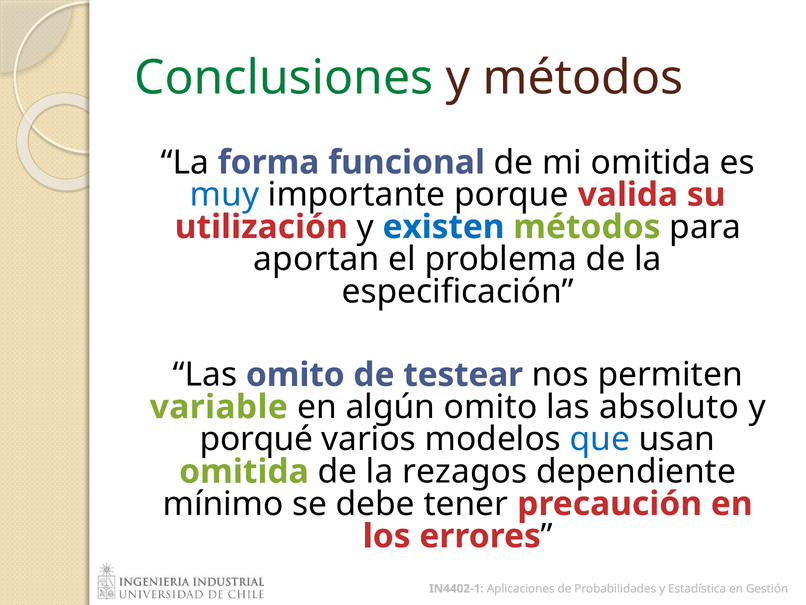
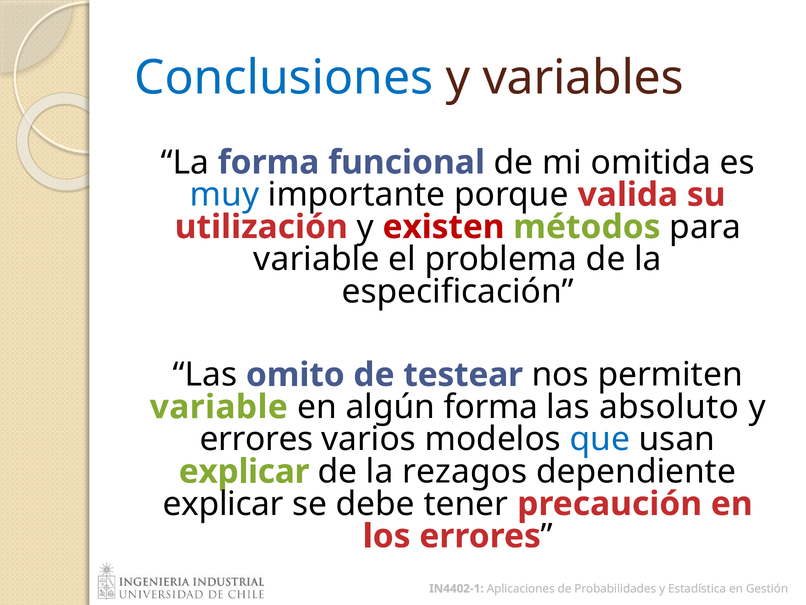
Conclusiones colour: green -> blue (284, 78)
y métodos: métodos -> variables (583, 78)
existen colour: blue -> red (444, 227)
aportan: aportan -> variable (317, 259)
algún omito: omito -> forma (491, 407)
porqué: porqué -> errores (256, 439)
omitida: omitida -> explicar (244, 471)
mínimo: mínimo -> explicar (223, 504)
